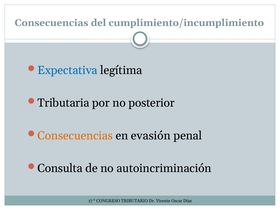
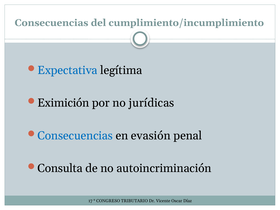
Tributaria: Tributaria -> Eximición (63, 103)
posterior: posterior -> jurídicas (151, 103)
Consecuencias colour: orange -> blue (75, 136)
